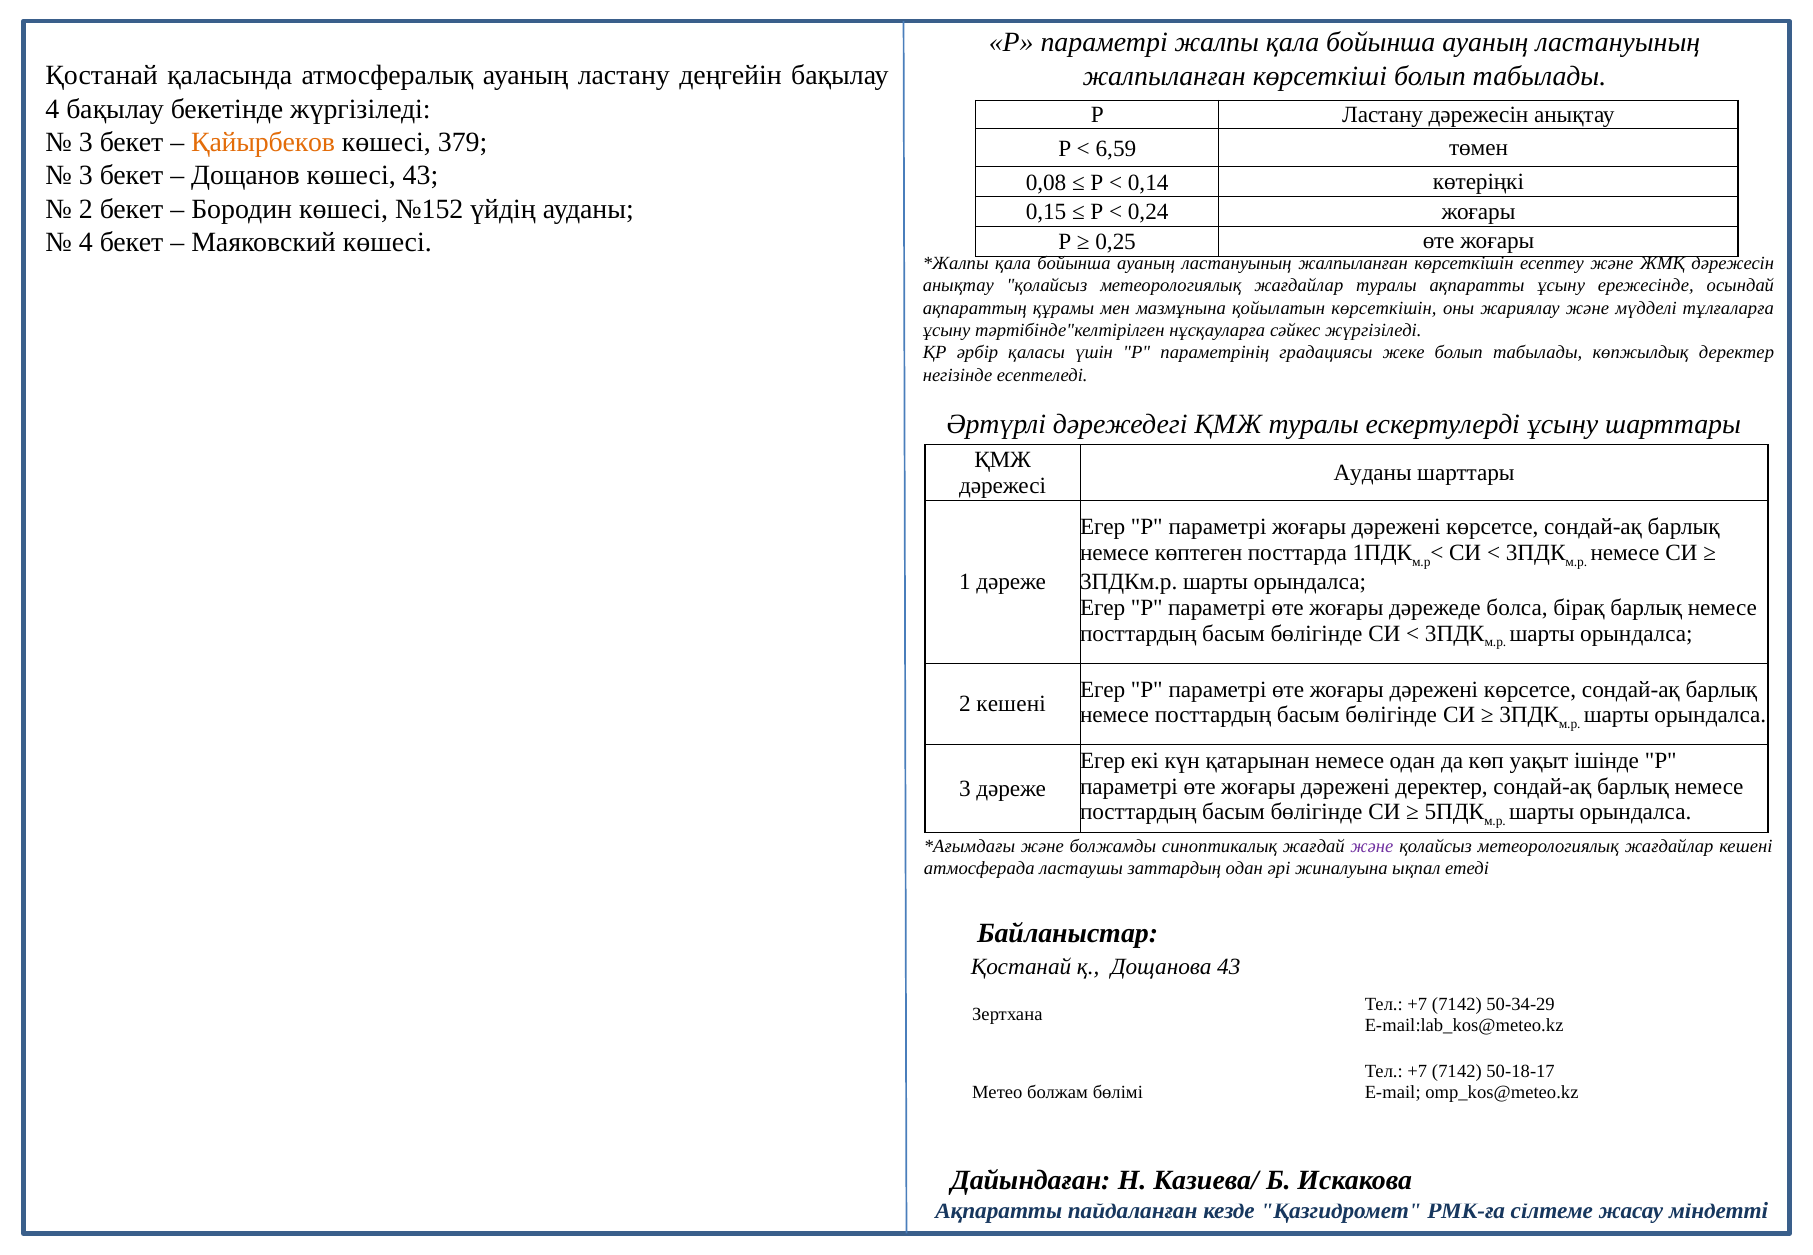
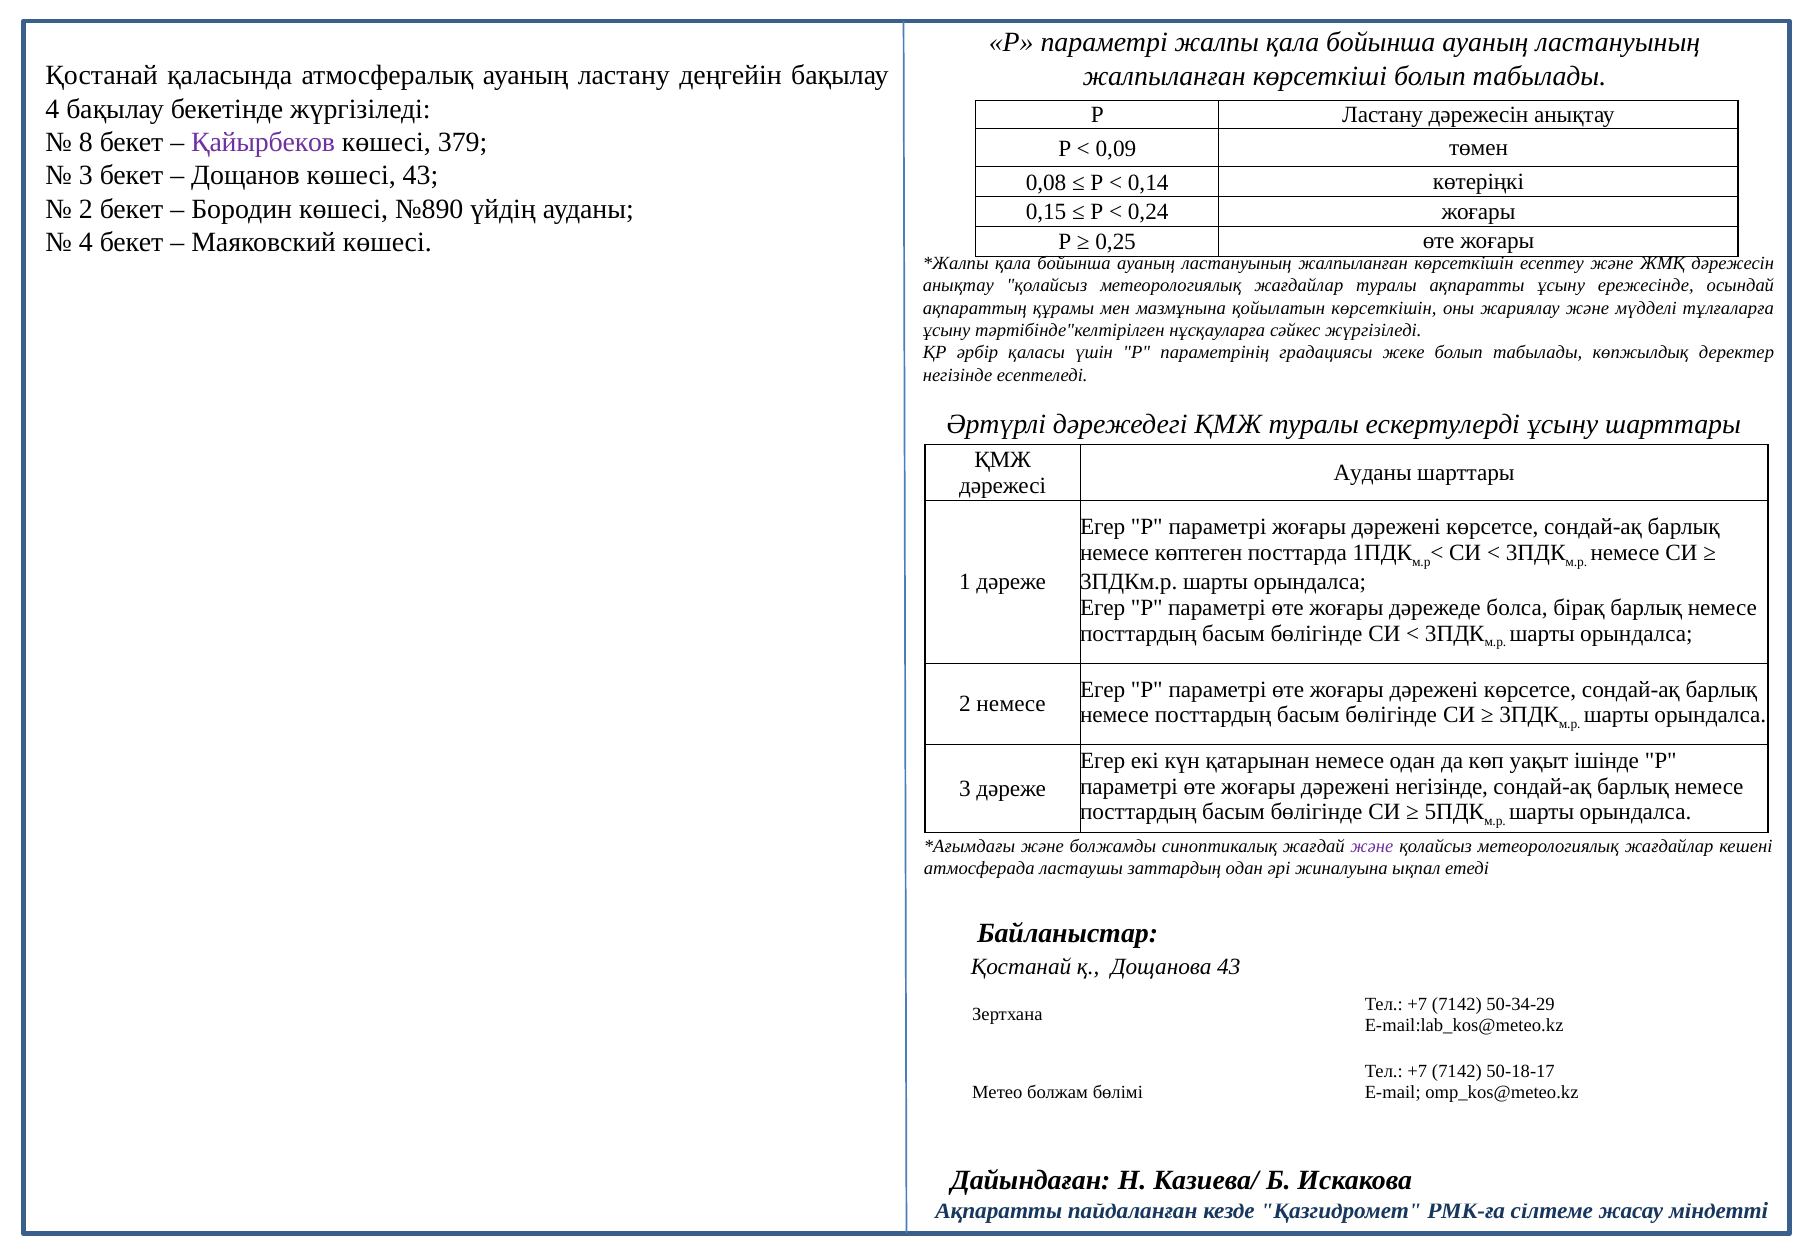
3: 3 -> 8 (86, 142)
Қайырбеков colour: orange -> purple (263, 142)
6,59: 6,59 -> 0,09 (1116, 148)
№152: №152 -> №890 (429, 209)
2 кешені: кешені -> немесе (1011, 704)
дәрежені деректер: деректер -> негізінде (1442, 787)
